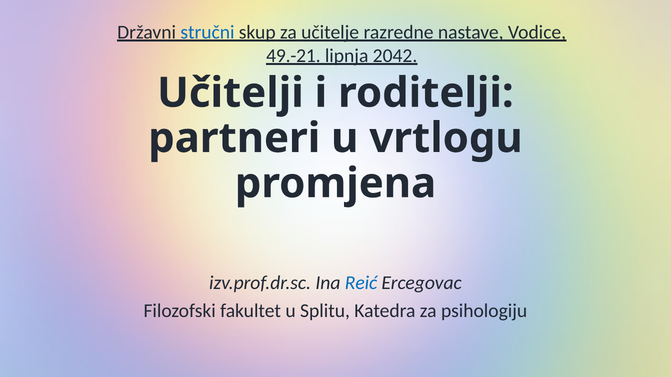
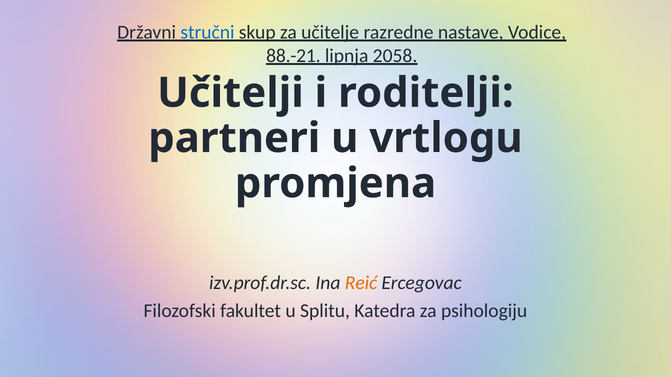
49.-21: 49.-21 -> 88.-21 (293, 56)
2042: 2042 -> 2058 (395, 56)
Reić colour: blue -> orange (361, 283)
